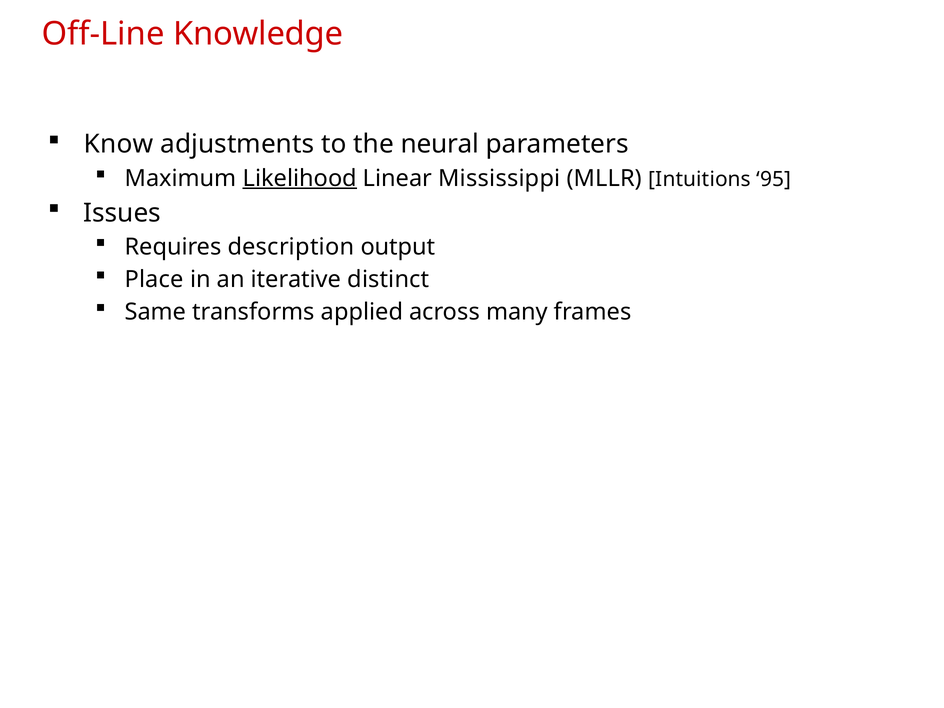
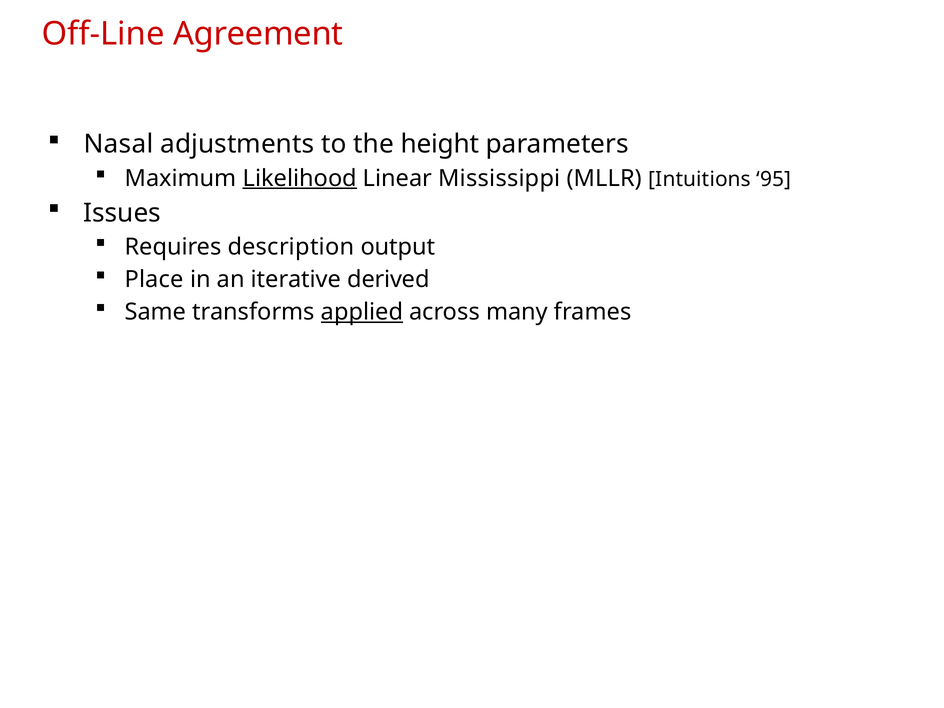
Knowledge: Knowledge -> Agreement (258, 34)
Know: Know -> Nasal (118, 144)
neural: neural -> height (440, 144)
distinct: distinct -> derived (388, 280)
applied underline: none -> present (362, 312)
